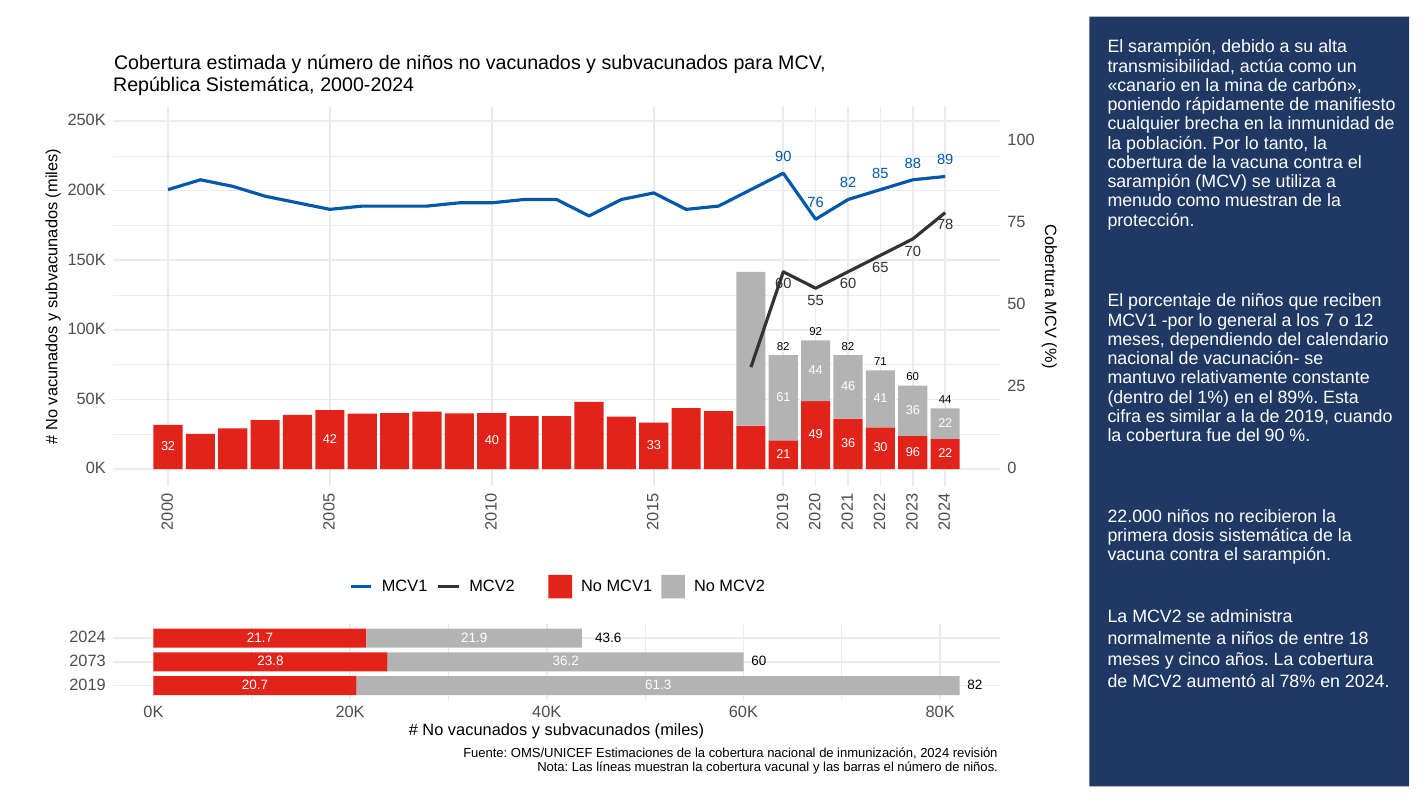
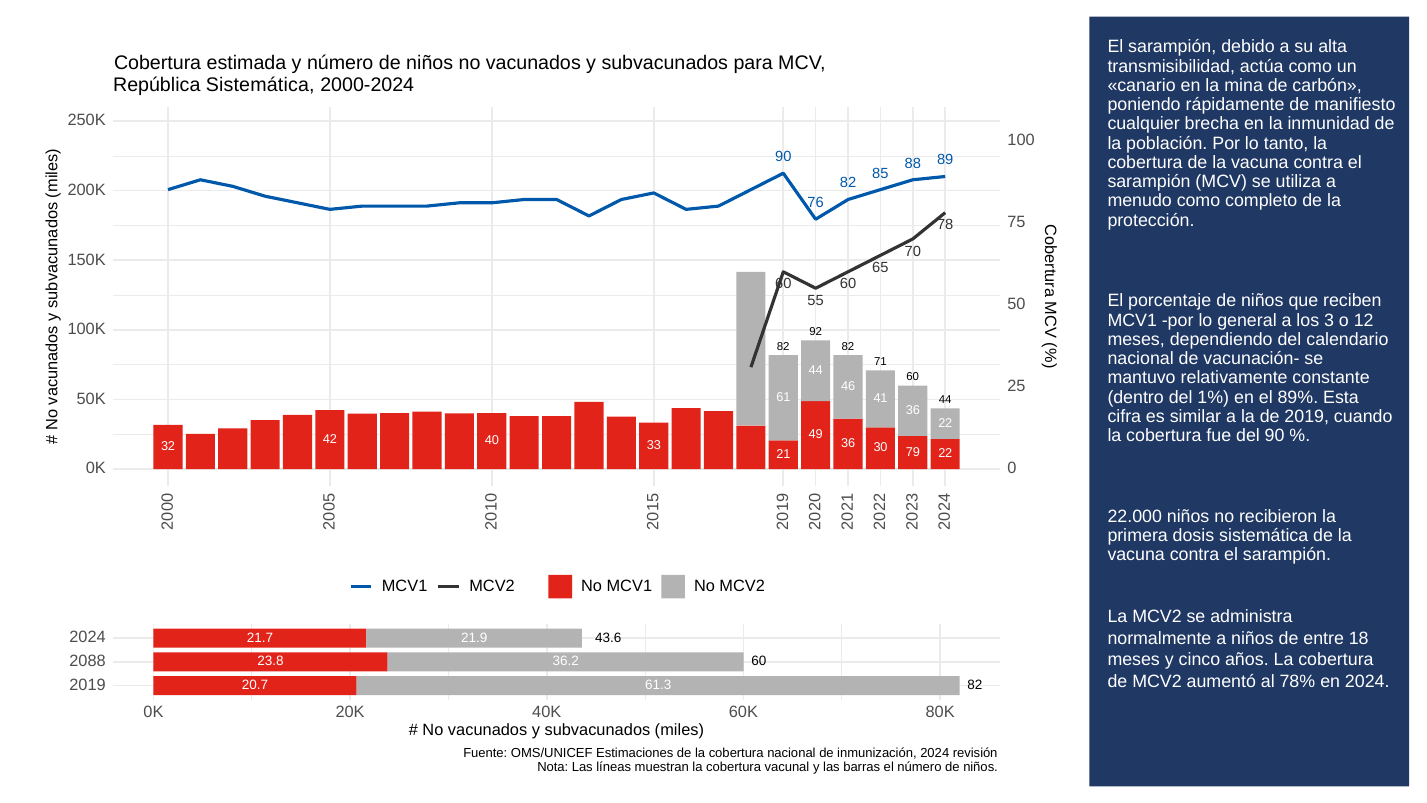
como muestran: muestran -> completo (1261, 201)
los 7: 7 -> 3 (1329, 320)
96: 96 -> 79 (913, 452)
2073: 2073 -> 2088 (88, 661)
